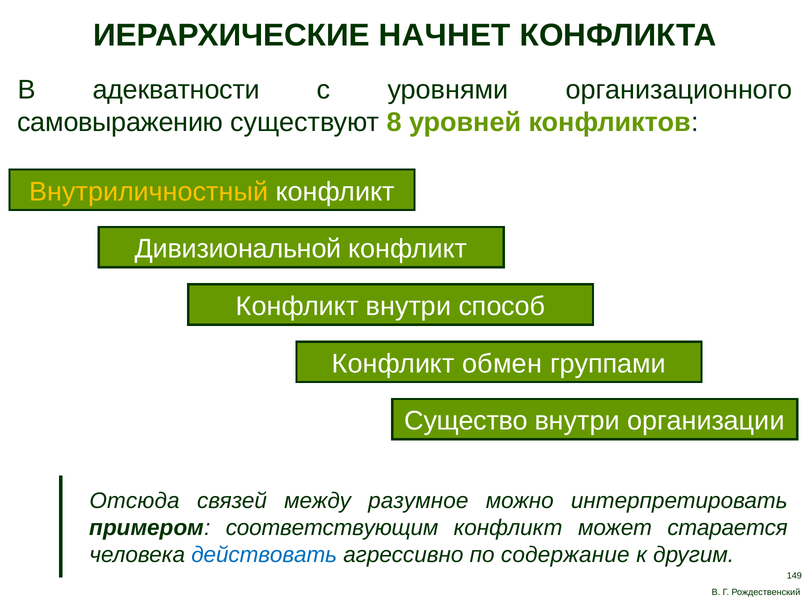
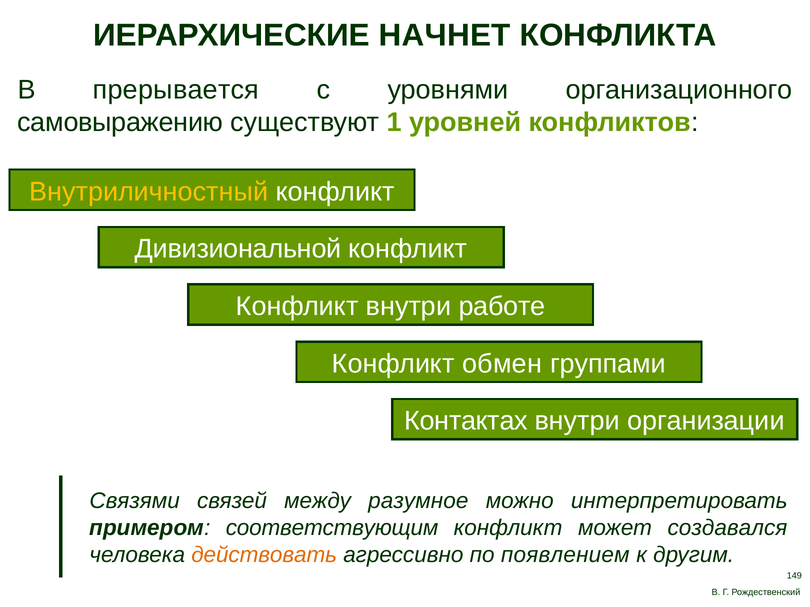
адекватности: адекватности -> прерывается (176, 90)
8: 8 -> 1 (394, 122)
способ: способ -> работе (502, 307)
Существо: Существо -> Контактах (466, 421)
Отсюда: Отсюда -> Связями (135, 501)
старается: старается -> создавался (727, 528)
действовать colour: blue -> orange (264, 555)
содержание: содержание -> появлением (565, 555)
